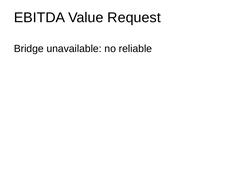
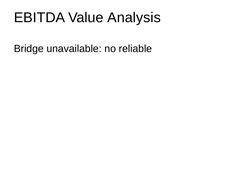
Request: Request -> Analysis (134, 18)
